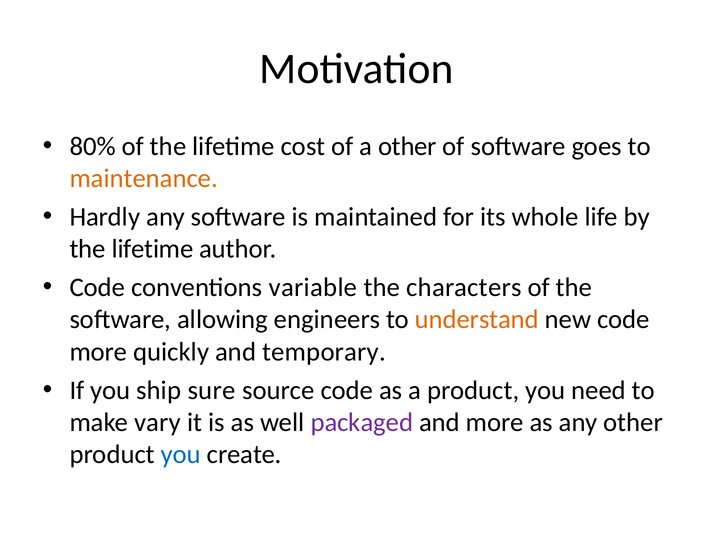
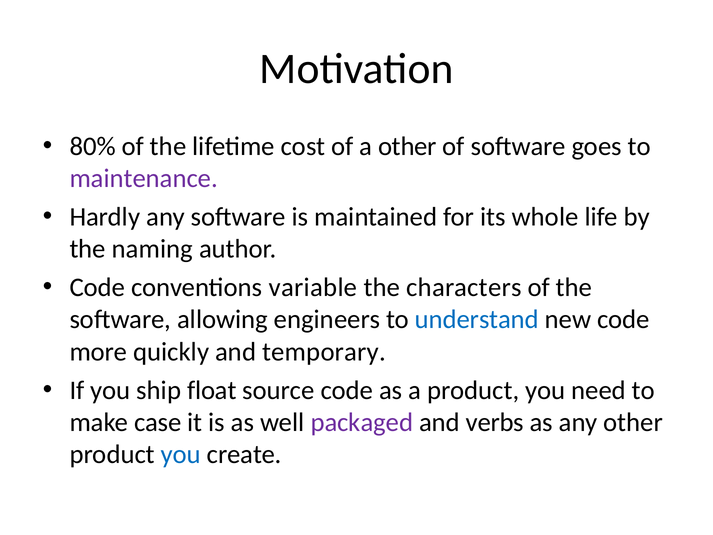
maintenance colour: orange -> purple (144, 178)
lifetime: lifetime -> naming (152, 249)
understand colour: orange -> blue (477, 320)
sure: sure -> float (212, 390)
vary: vary -> case (158, 422)
and more: more -> verbs (495, 422)
